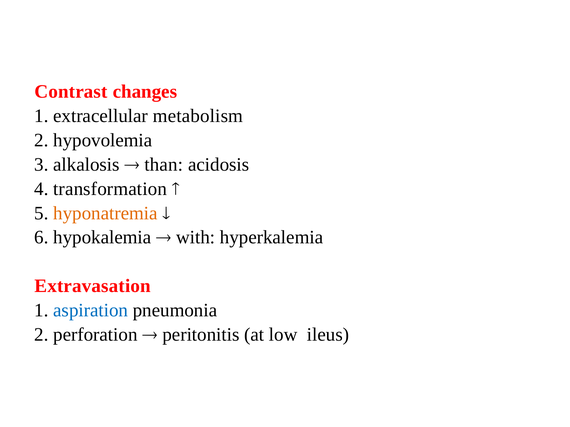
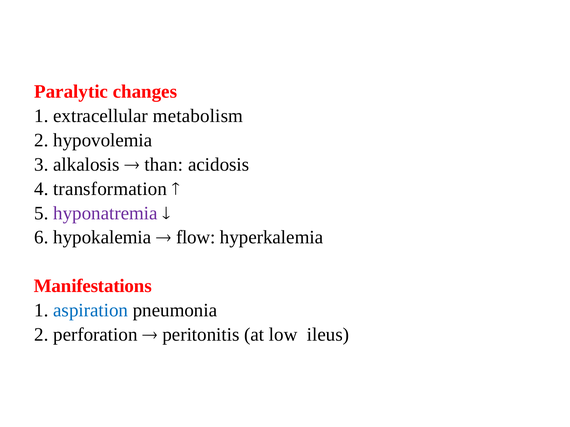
Contrast: Contrast -> Paralytic (71, 92)
hyponatremia colour: orange -> purple (105, 213)
with: with -> flow (196, 238)
Extravasation: Extravasation -> Manifestations (93, 286)
